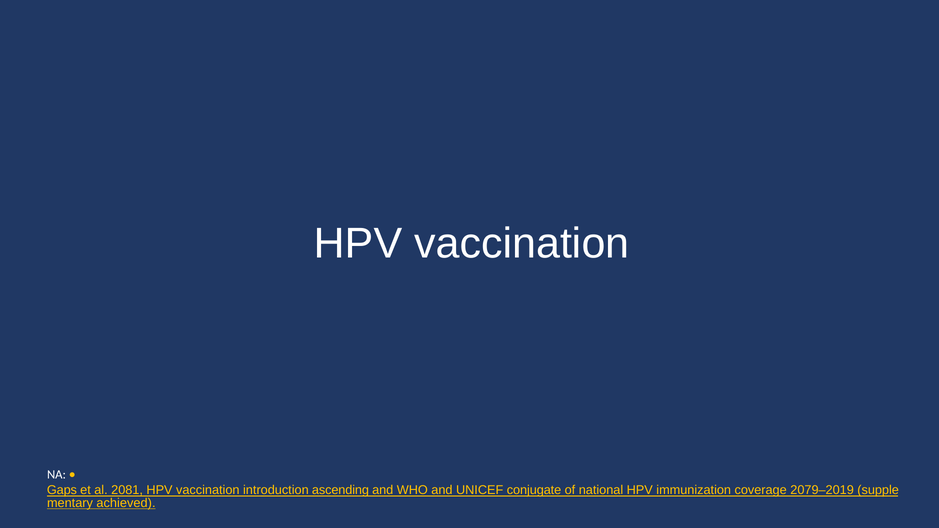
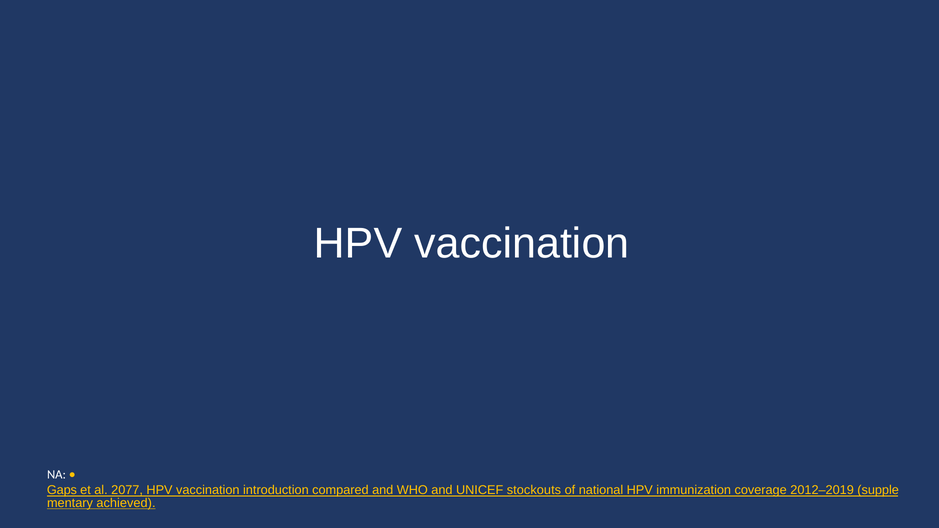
2081: 2081 -> 2077 (127, 490)
ascending: ascending -> compared (340, 490)
conjugate: conjugate -> stockouts (534, 490)
2079–2019: 2079–2019 -> 2012–2019 (822, 490)
